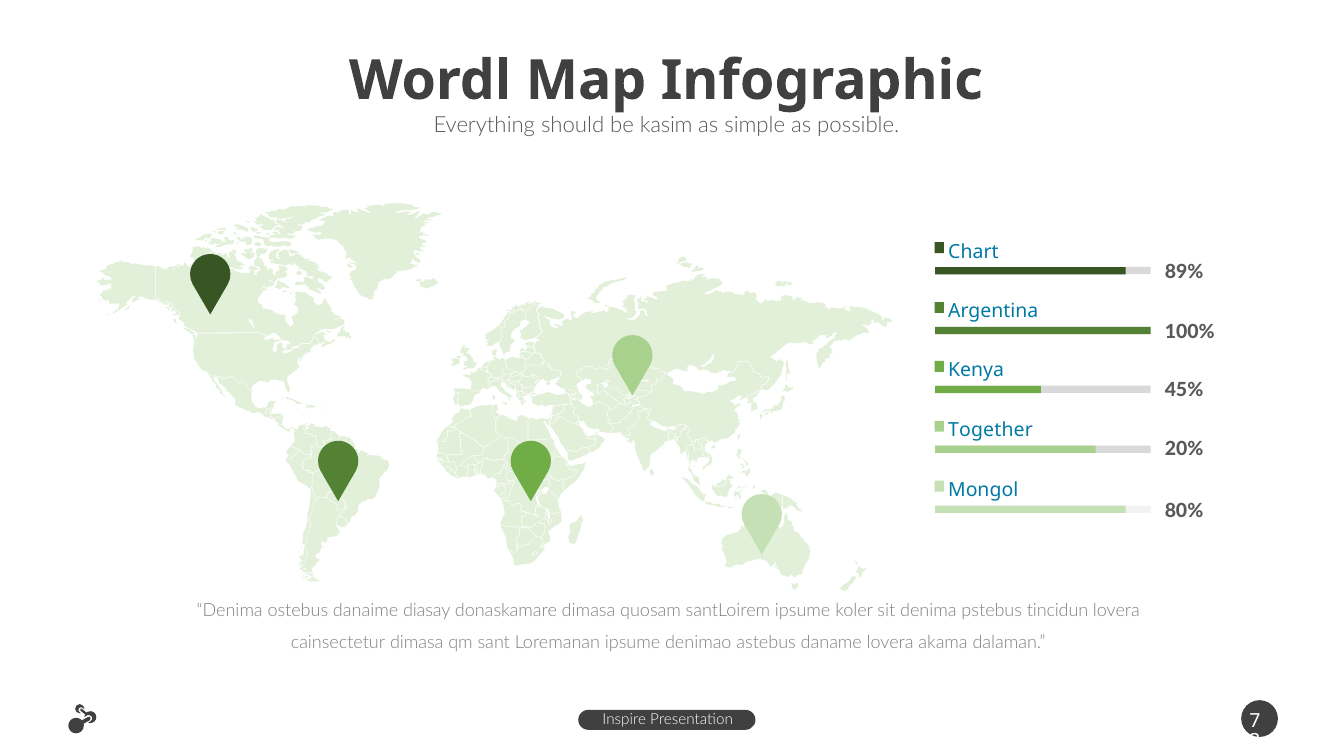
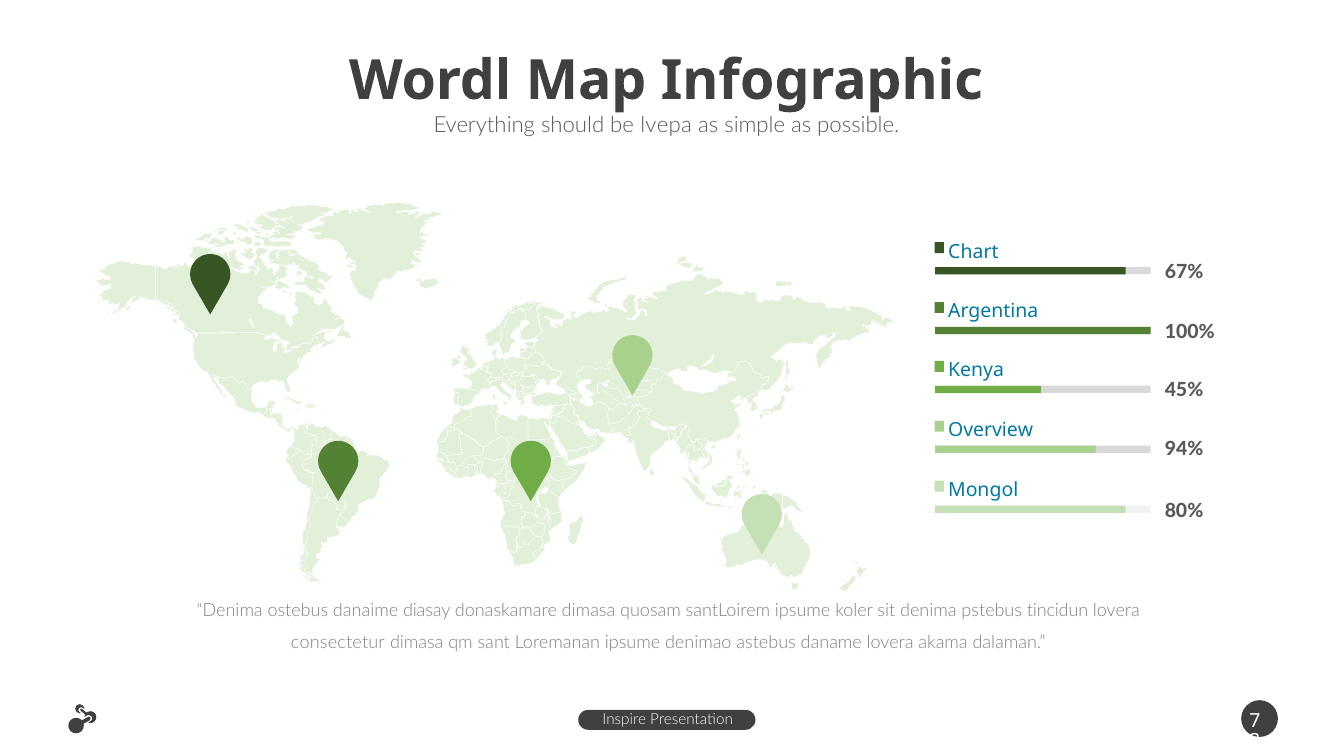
kasim: kasim -> lvepa (666, 125)
89%: 89% -> 67% (1184, 272)
Together: Together -> Overview (991, 430)
20%: 20% -> 94% (1184, 449)
cainsectetur: cainsectetur -> consectetur (338, 643)
